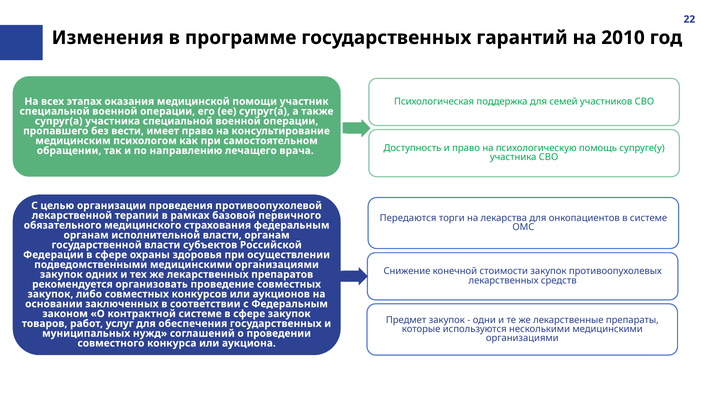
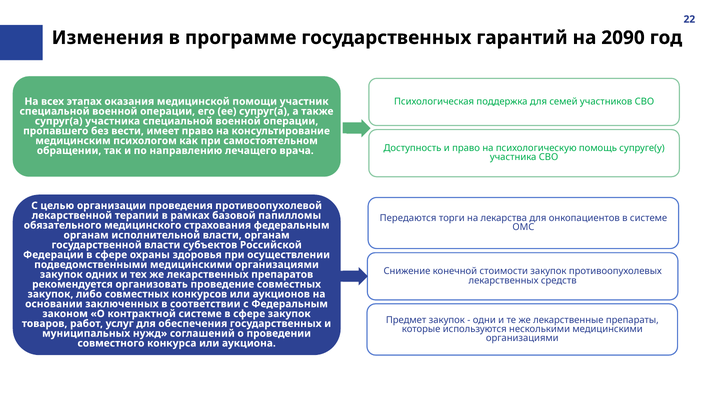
2010: 2010 -> 2090 (623, 38)
первичного: первичного -> папилломы (290, 215)
